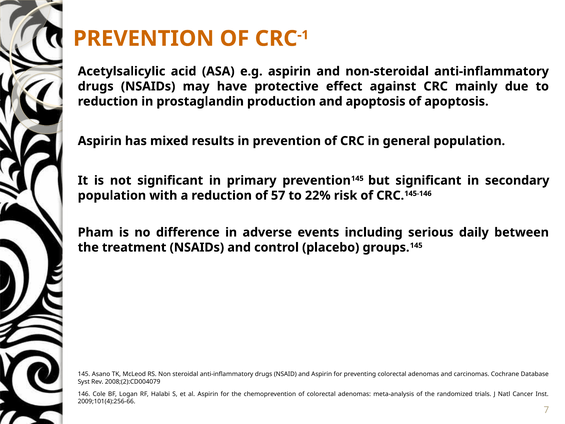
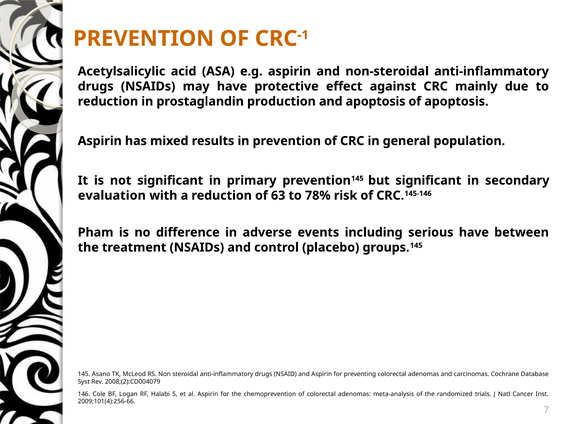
population: population -> evaluation (112, 195)
57: 57 -> 63 (278, 195)
22%: 22% -> 78% (318, 195)
serious daily: daily -> have (474, 232)
